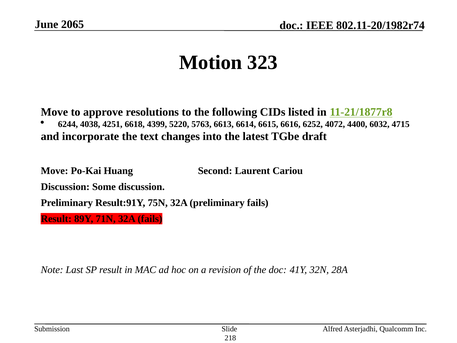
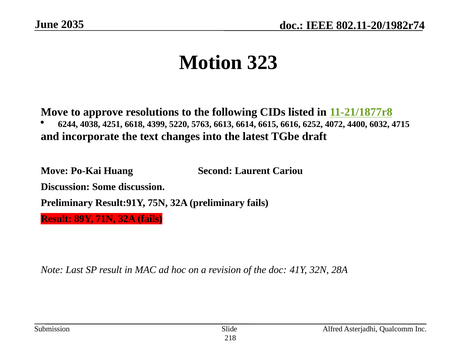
2065: 2065 -> 2035 (73, 24)
